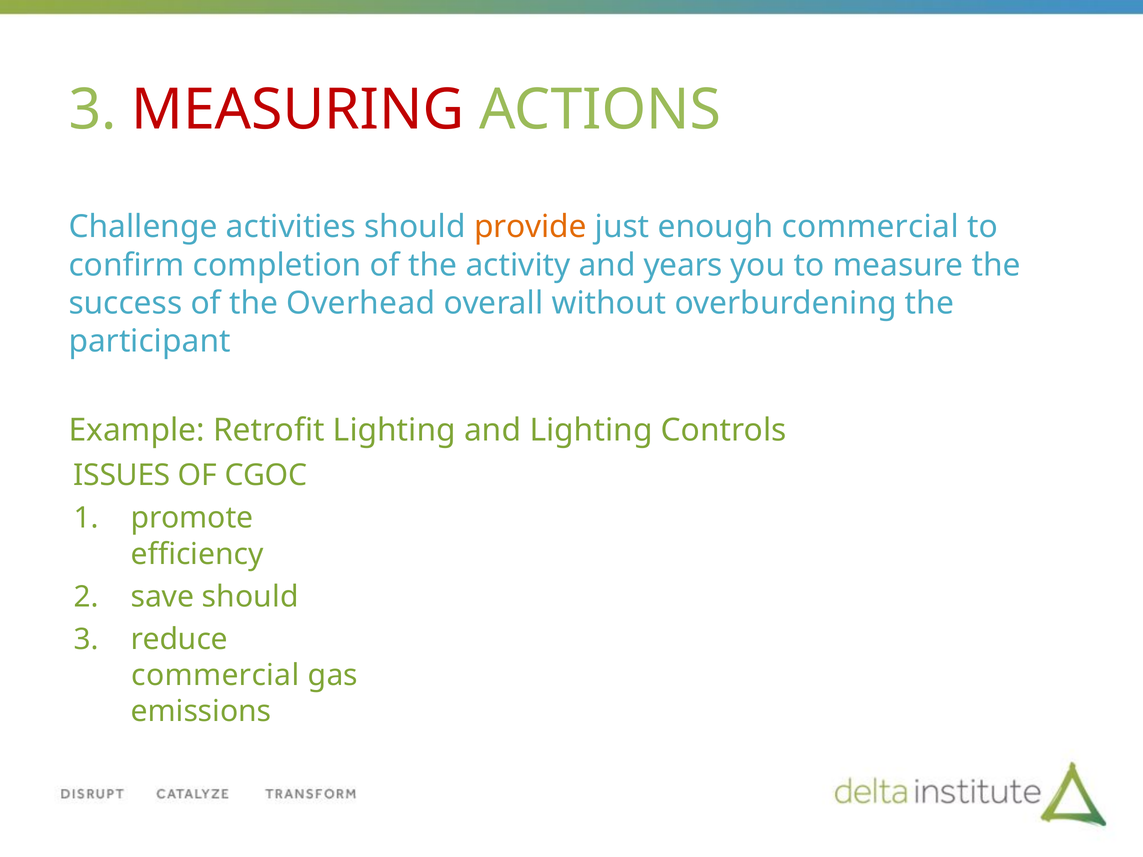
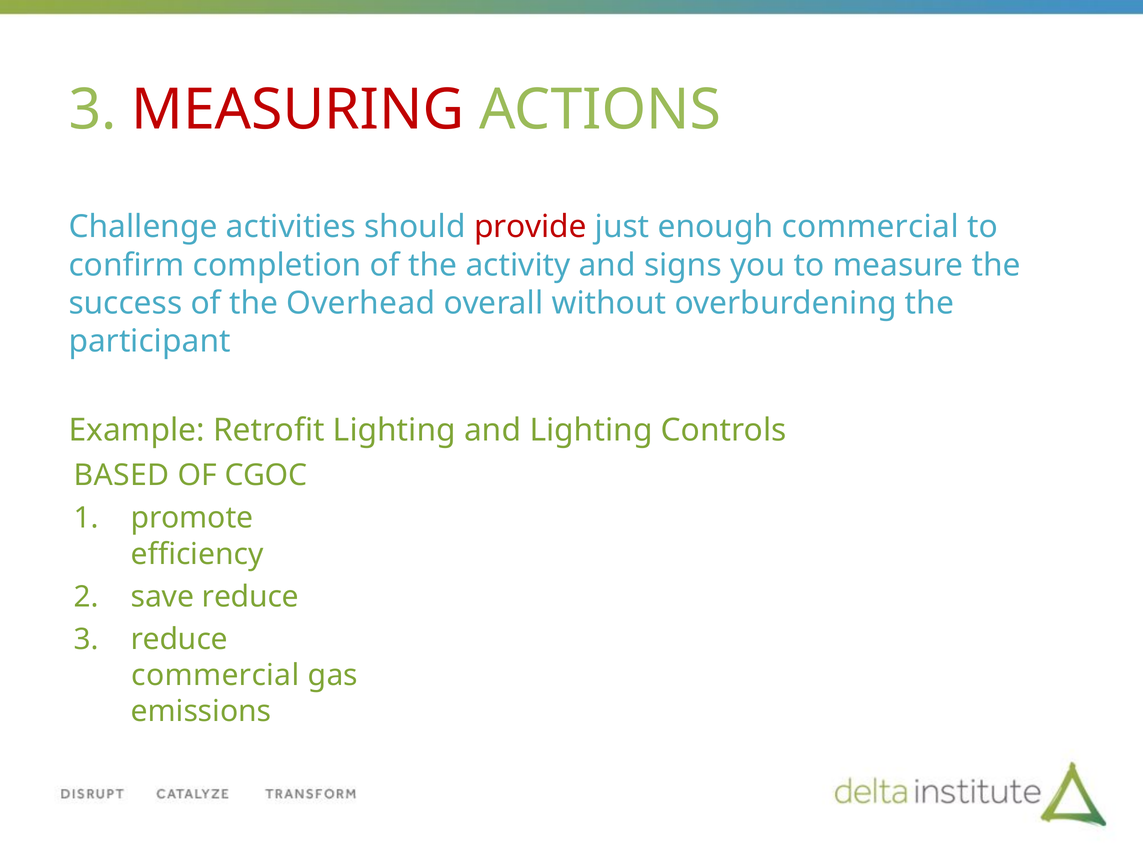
provide colour: orange -> red (530, 227)
years: years -> signs (683, 265)
ISSUES: ISSUES -> BASED (122, 476)
save should: should -> reduce (250, 597)
